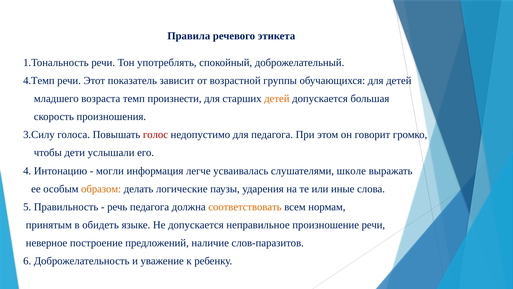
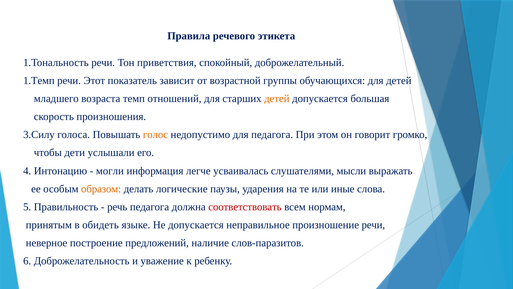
употреблять: употреблять -> приветствия (167, 63)
4.Темп: 4.Темп -> 1.Темп (39, 81)
произнести: произнести -> отношений (175, 99)
голос colour: red -> orange (155, 135)
школе: школе -> мысли (351, 171)
соответствовать colour: orange -> red (245, 207)
